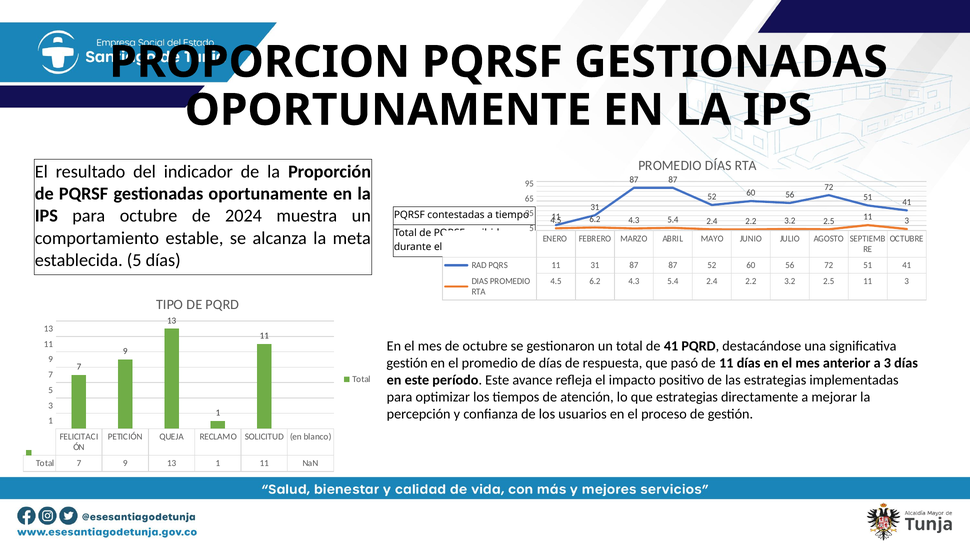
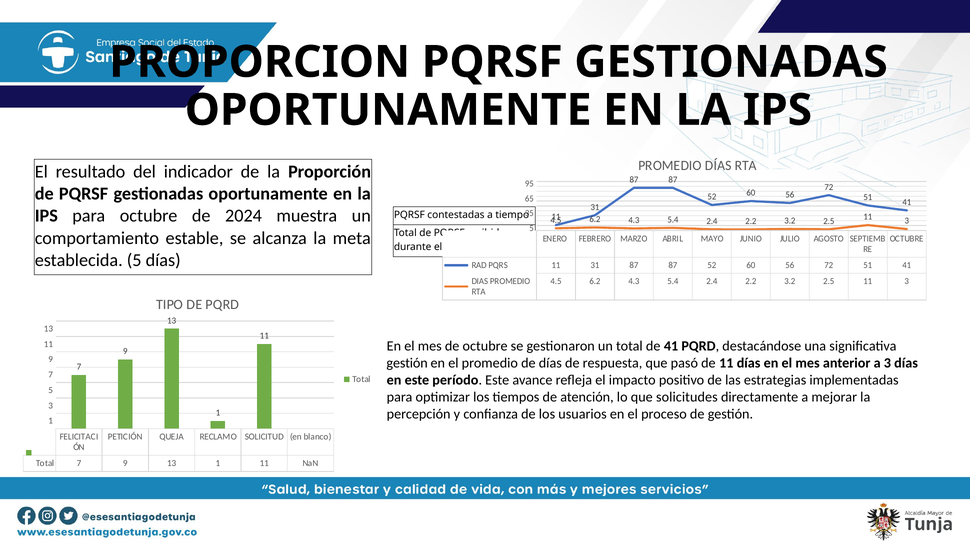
que estrategias: estrategias -> solicitudes (687, 397)
